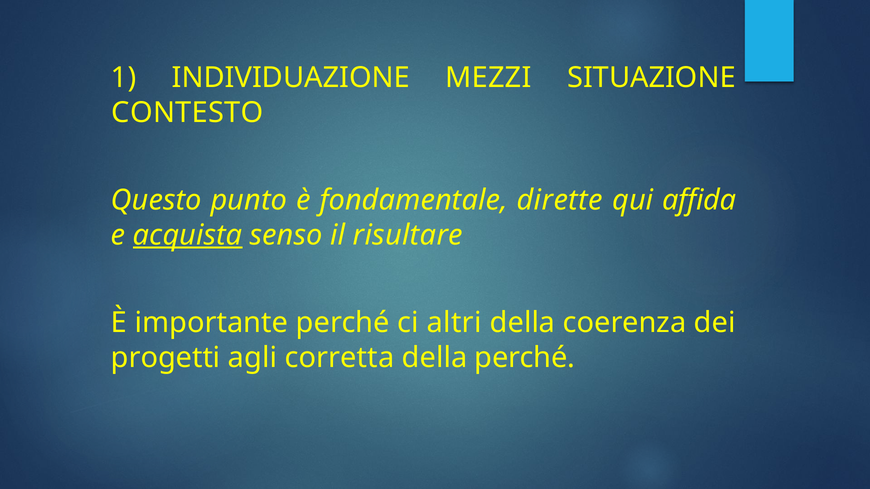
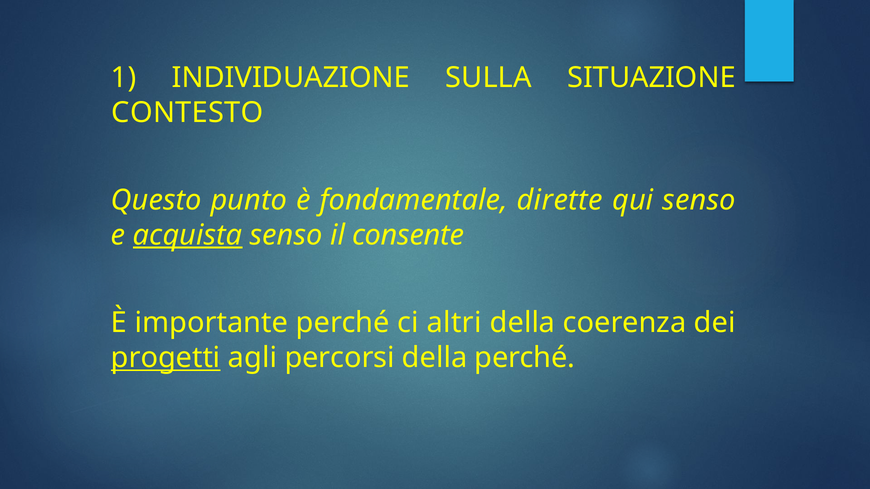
MEZZI: MEZZI -> SULLA (489, 78)
qui affida: affida -> senso (699, 200)
risultare: risultare -> consente (408, 235)
progetti underline: none -> present (166, 358)
corretta: corretta -> percorsi (340, 358)
